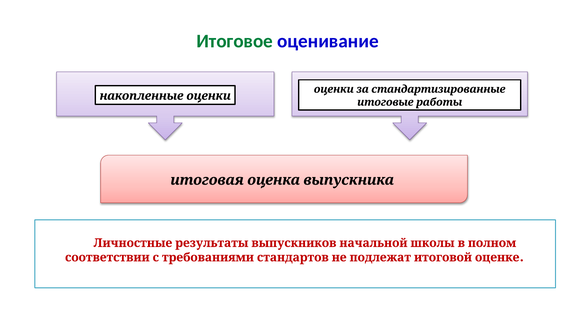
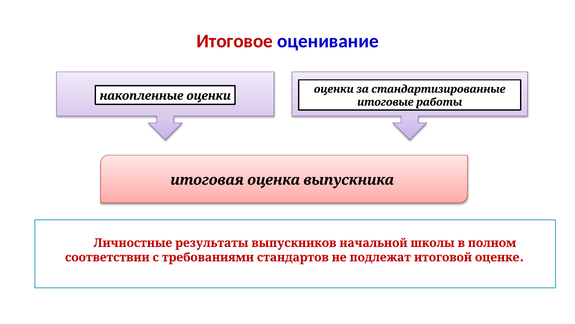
Итоговое colour: green -> red (235, 41)
